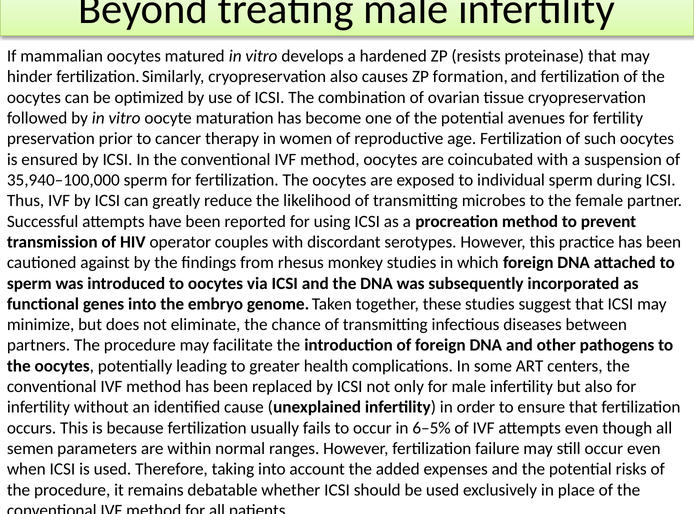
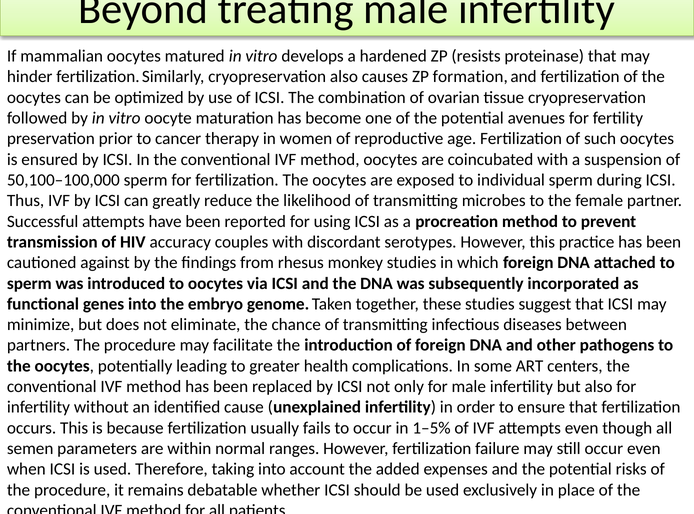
35,940–100,000: 35,940–100,000 -> 50,100–100,000 (63, 180)
operator: operator -> accuracy (180, 242)
6–5%: 6–5% -> 1–5% (432, 428)
